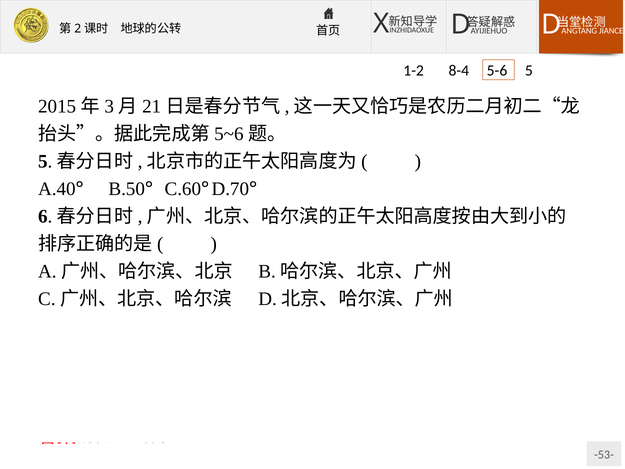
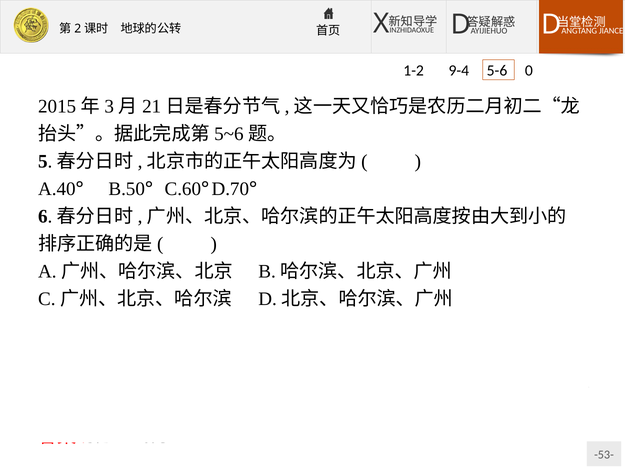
8-4: 8-4 -> 9-4 (459, 71)
5: 5 -> 0 (529, 71)
